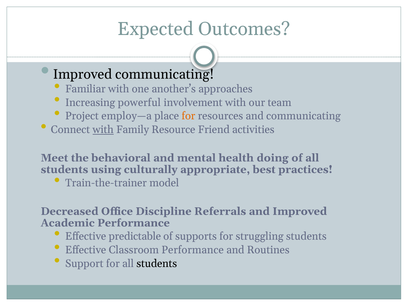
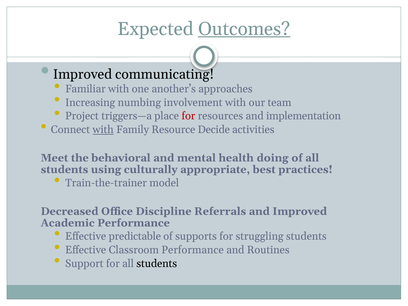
Outcomes underline: none -> present (244, 29)
powerful: powerful -> numbing (139, 103)
employ—a: employ—a -> triggers—a (127, 116)
for colour: orange -> red (188, 116)
and communicating: communicating -> implementation (304, 116)
Friend: Friend -> Decide (214, 130)
